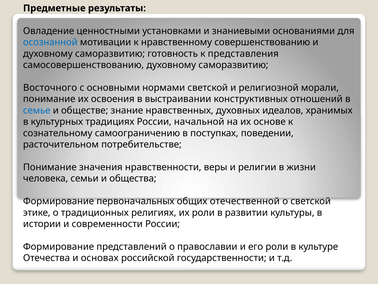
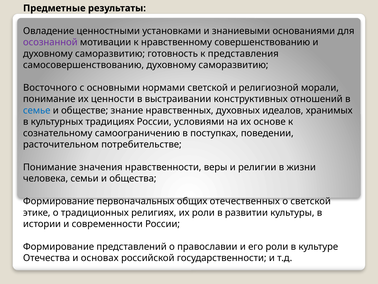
осознанной colour: blue -> purple (50, 42)
освоения: освоения -> ценности (113, 99)
начальной: начальной -> условиями (199, 122)
отечественной: отечественной -> отечественных (245, 201)
